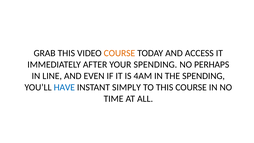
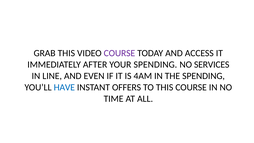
COURSE colour: orange -> purple (119, 53)
PERHAPS: PERHAPS -> SERVICES (212, 65)
SIMPLY: SIMPLY -> OFFERS (127, 87)
